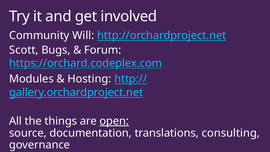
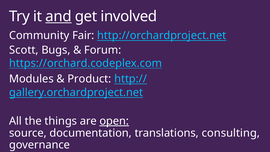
and underline: none -> present (59, 16)
Will: Will -> Fair (83, 35)
Hosting: Hosting -> Product (89, 79)
